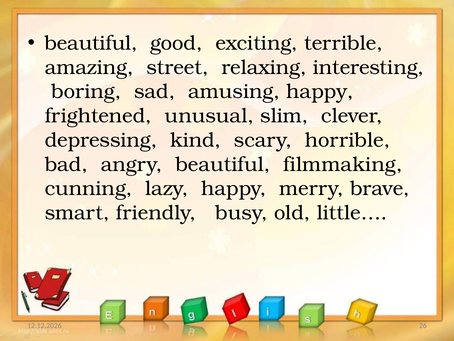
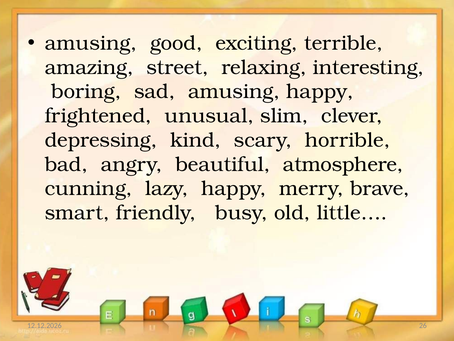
beautiful: beautiful -> amusing (91, 43)
filmmaking: filmmaking -> atmosphere (343, 164)
